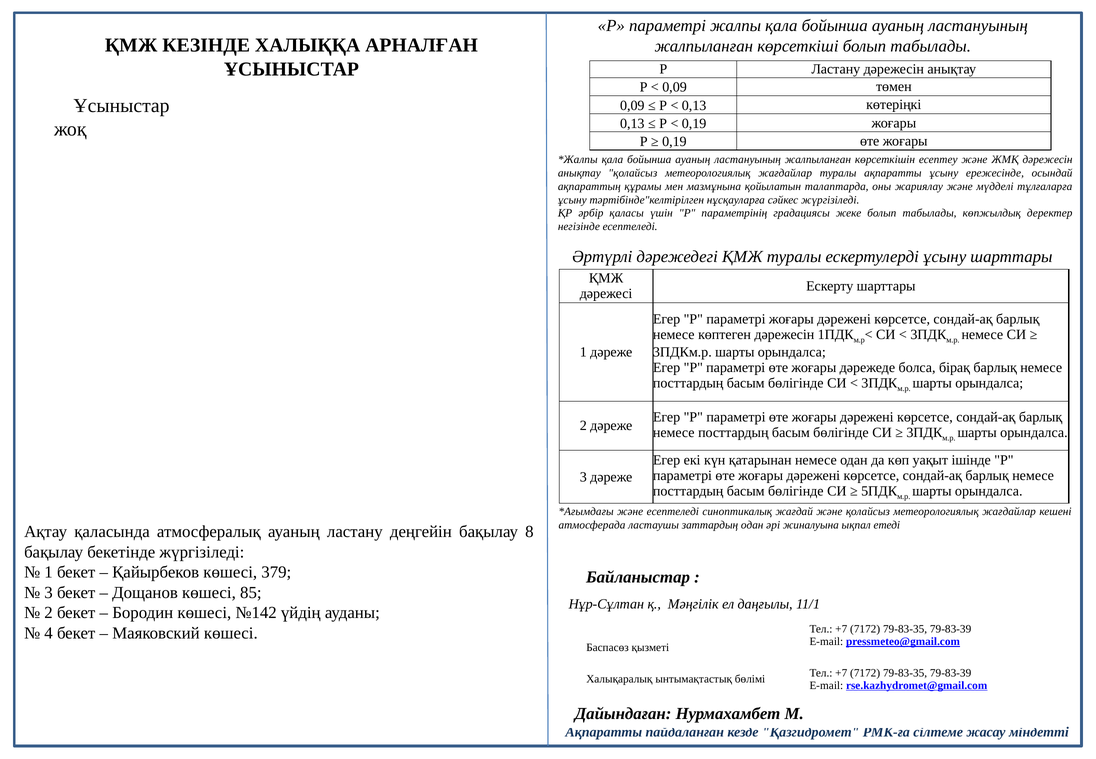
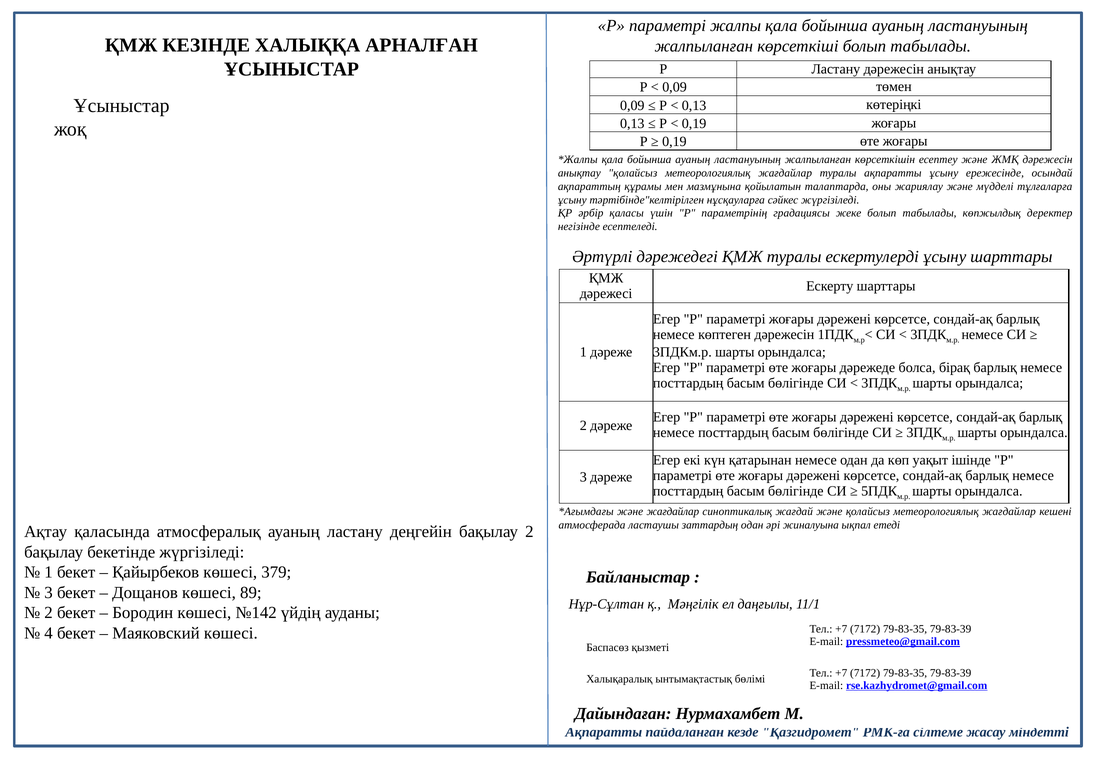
және есептеледі: есептеледі -> жағдайлар (673, 512)
бақылау 8: 8 -> 2 (529, 532)
85: 85 -> 89 (251, 592)
